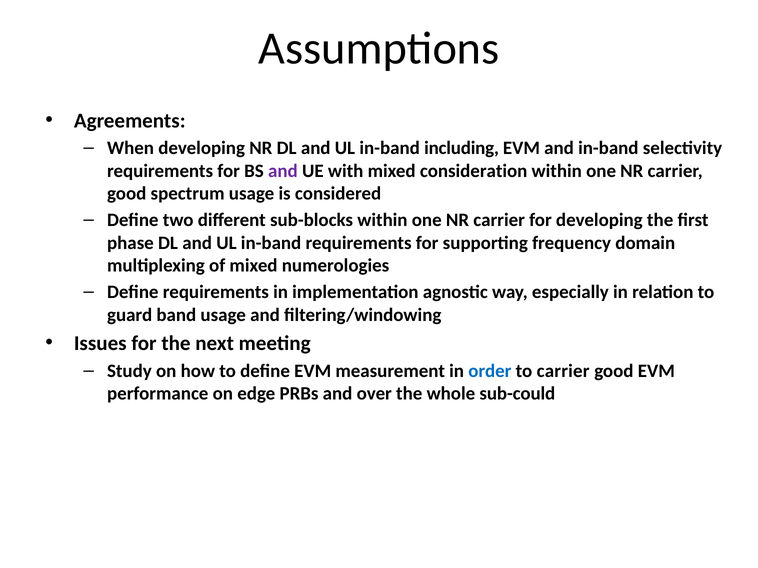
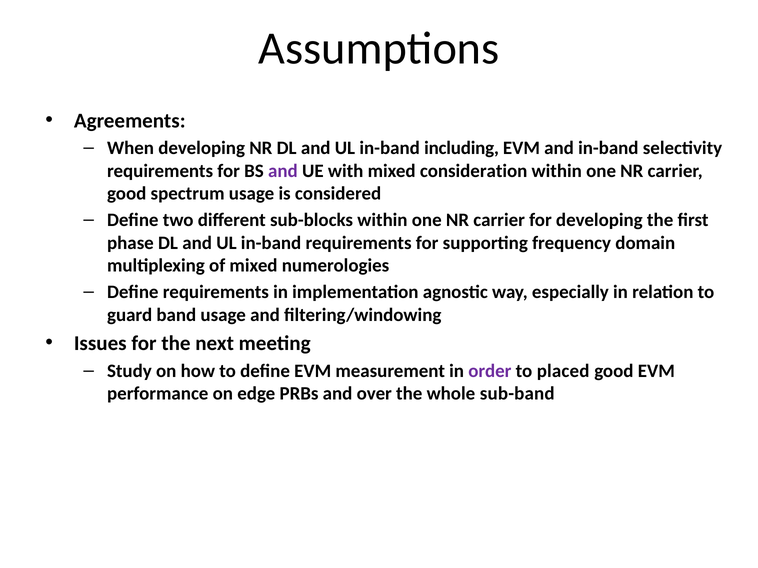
order colour: blue -> purple (490, 371)
to carrier: carrier -> placed (563, 371)
sub-could: sub-could -> sub-band (517, 394)
